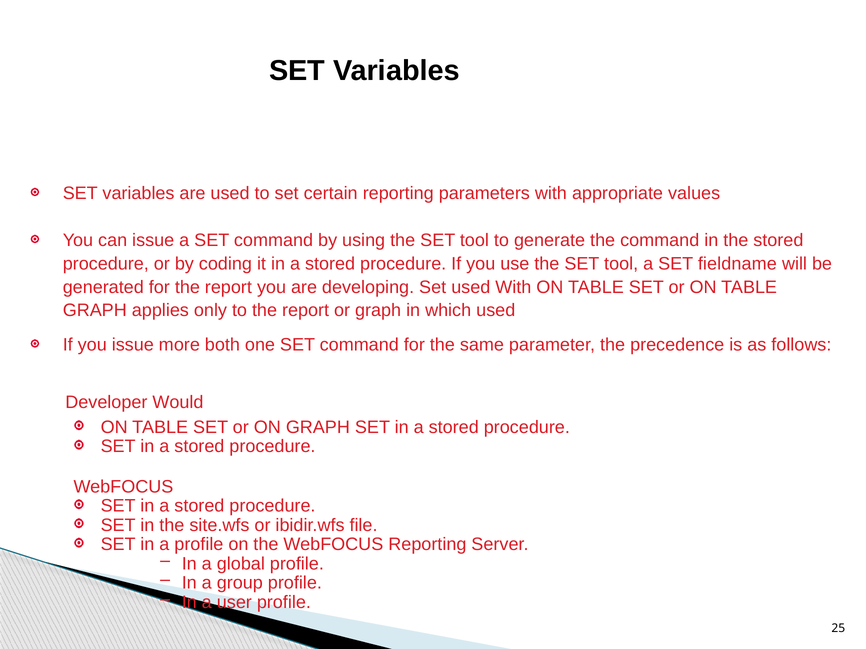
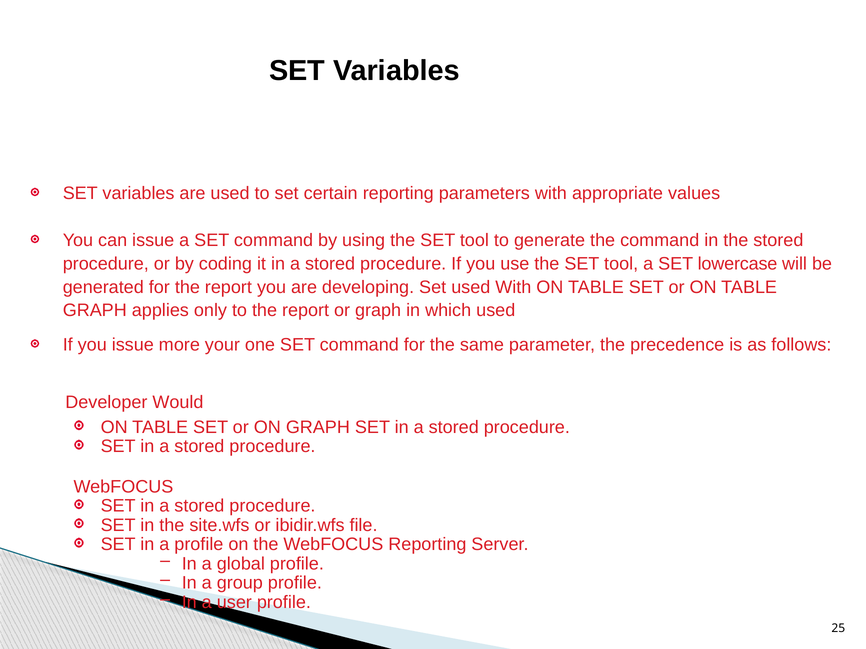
fieldname: fieldname -> lowercase (738, 264)
both: both -> your (222, 345)
